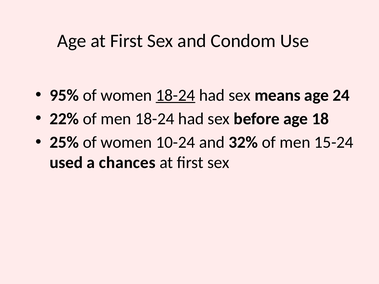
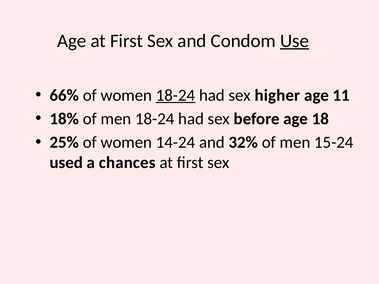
Use underline: none -> present (295, 41)
95%: 95% -> 66% (64, 95)
means: means -> higher (277, 95)
24: 24 -> 11 (341, 95)
22%: 22% -> 18% (64, 119)
10-24: 10-24 -> 14-24 (176, 143)
